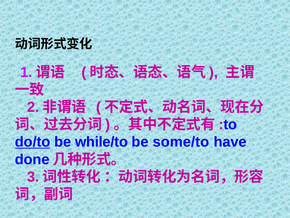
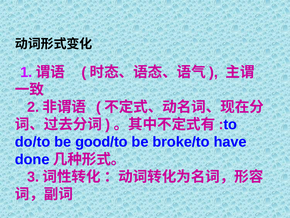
do/to underline: present -> none (33, 142)
while/to: while/to -> good/to (101, 142)
some/to: some/to -> broke/to (181, 142)
